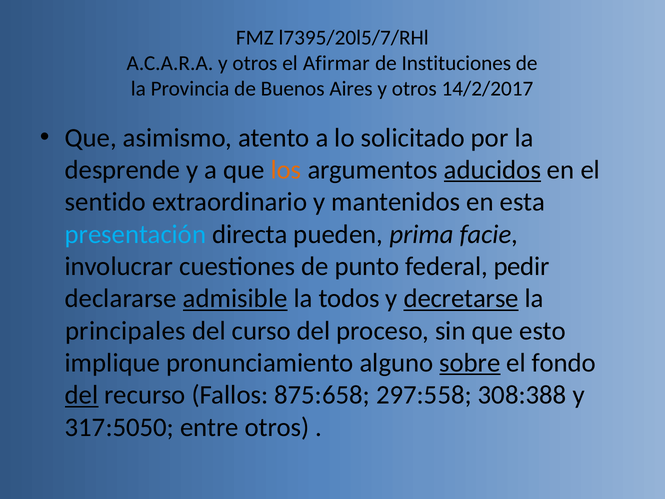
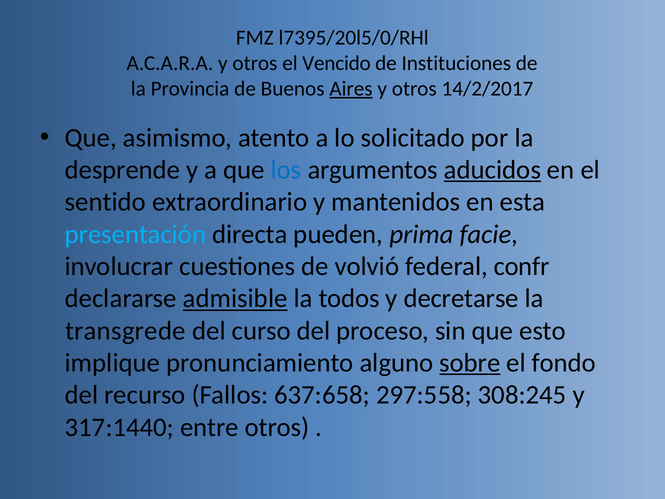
l7395/20l5/7/RHl: l7395/20l5/7/RHl -> l7395/20l5/0/RHl (354, 38)
Afirmar: Afirmar -> Vencido (336, 63)
Aires underline: none -> present (351, 88)
los colour: orange -> blue (286, 170)
punto: punto -> volvió (367, 266)
pedir: pedir -> confr (522, 266)
decretarse underline: present -> none (461, 298)
principales: principales -> transgrede (125, 331)
del underline: present -> none (82, 395)
875:658: 875:658 -> 637:658 (322, 395)
308:388: 308:388 -> 308:245 (522, 395)
317:5050: 317:5050 -> 317:1440 (119, 427)
